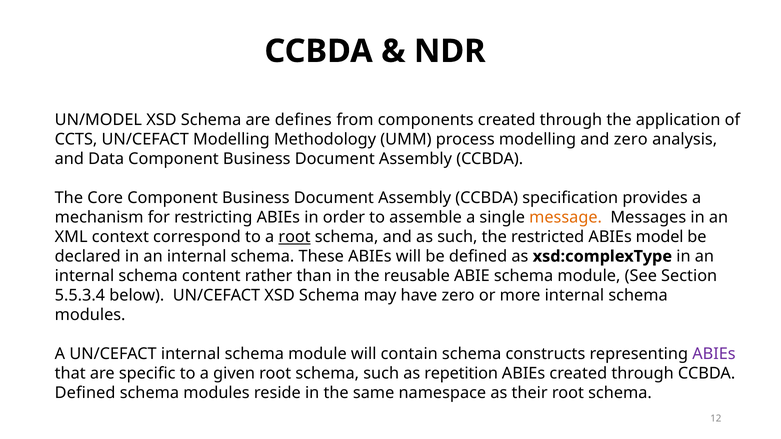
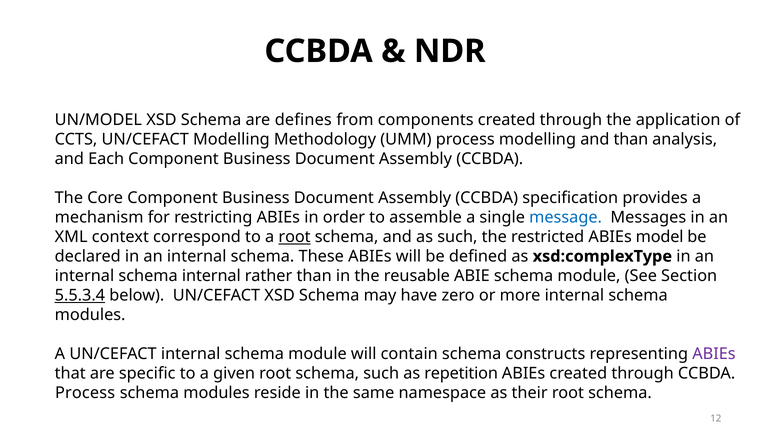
and zero: zero -> than (631, 139)
Data: Data -> Each (106, 159)
message colour: orange -> blue (566, 217)
schema content: content -> internal (211, 276)
5.5.3.4 underline: none -> present (80, 296)
Defined: Defined -> Process (85, 393)
